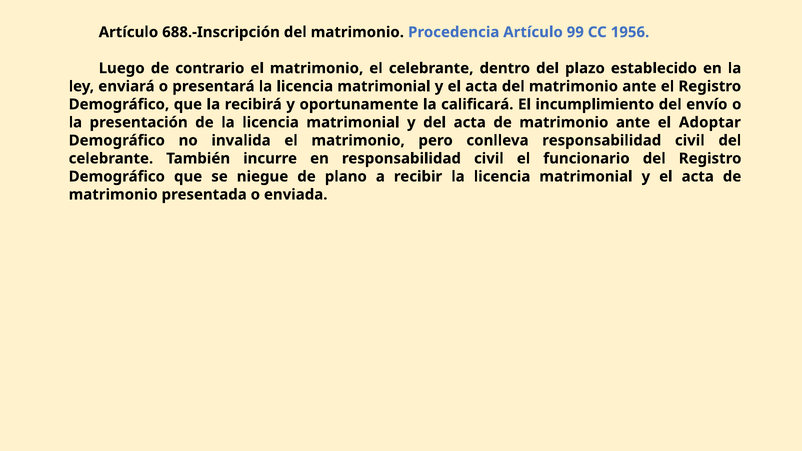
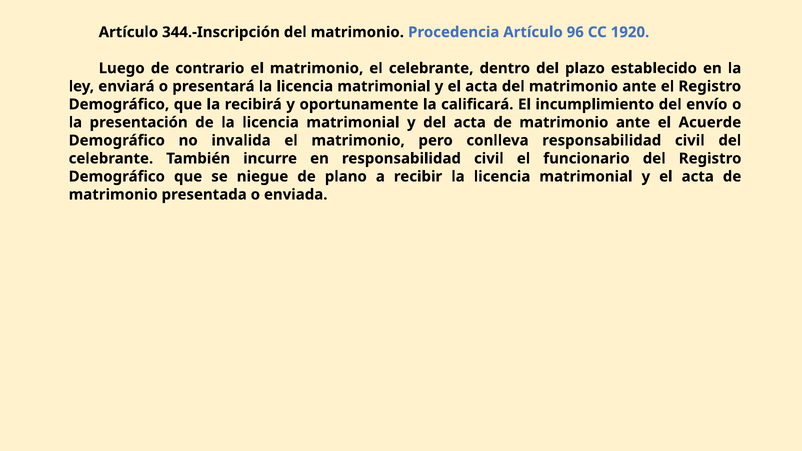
688.-Inscripción: 688.-Inscripción -> 344.-Inscripción (221, 32)
99: 99 -> 96 (575, 32)
1956: 1956 -> 1920 (630, 32)
Adoptar: Adoptar -> Acuerde (710, 122)
